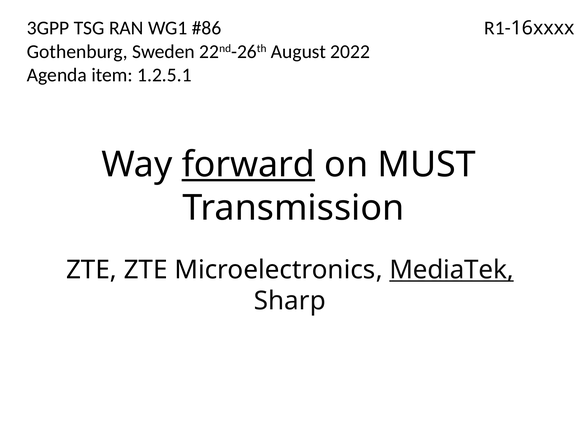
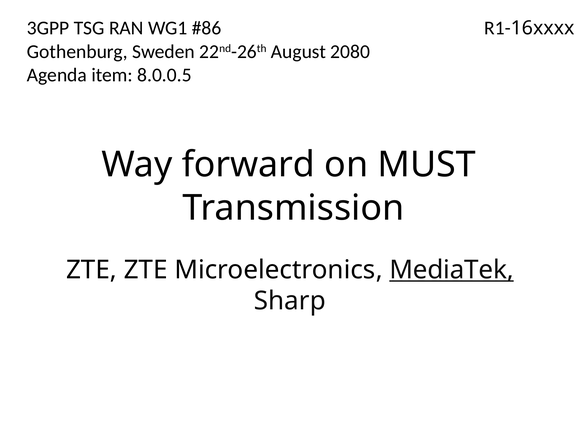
2022: 2022 -> 2080 (350, 52)
1.2.5.1: 1.2.5.1 -> 8.0.0.5 (164, 75)
forward underline: present -> none (248, 165)
